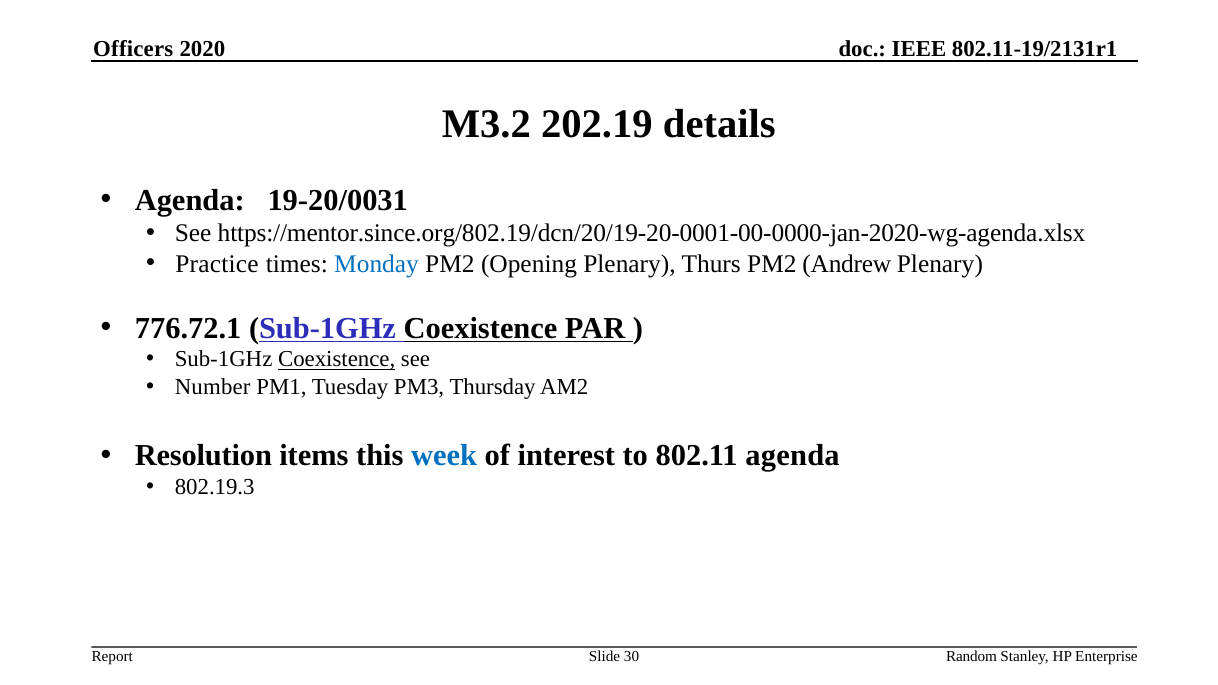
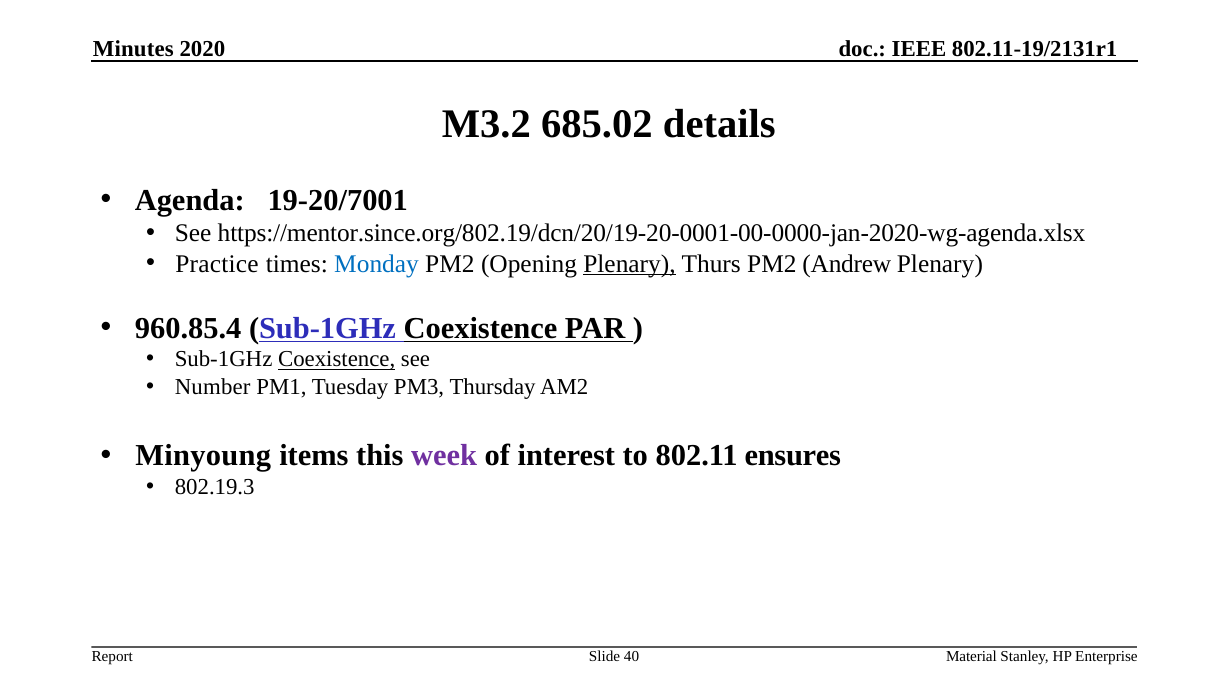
Officers: Officers -> Minutes (133, 49)
202.19: 202.19 -> 685.02 (597, 125)
19-20/0031: 19-20/0031 -> 19-20/7001 (338, 200)
Plenary underline: none -> present (630, 264)
776.72.1: 776.72.1 -> 960.85.4 (188, 328)
Resolution: Resolution -> Minyoung (203, 456)
week colour: blue -> purple (444, 456)
802.11 agenda: agenda -> ensures (793, 456)
30: 30 -> 40 (632, 657)
Random: Random -> Material (971, 657)
